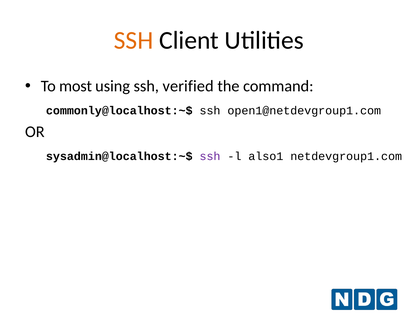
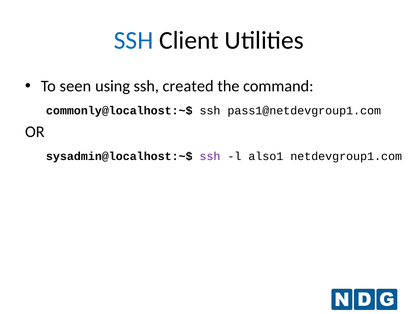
SSH colour: orange -> blue (134, 40)
most: most -> seen (75, 86)
verified: verified -> created (188, 86)
open1@netdevgroup1.com: open1@netdevgroup1.com -> pass1@netdevgroup1.com (304, 110)
